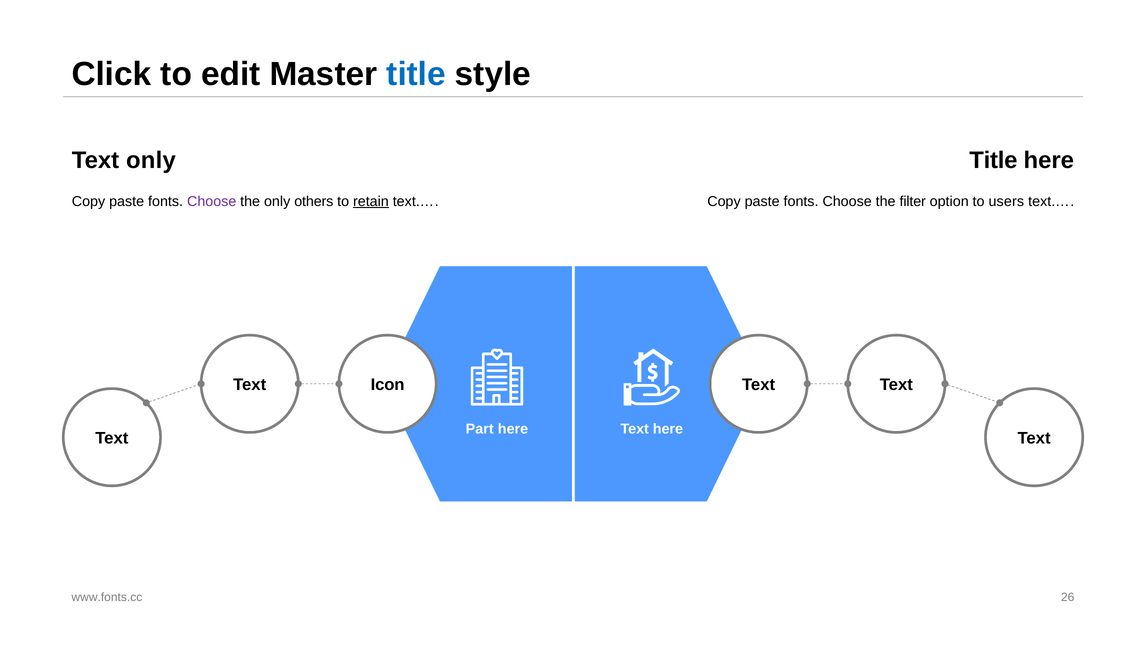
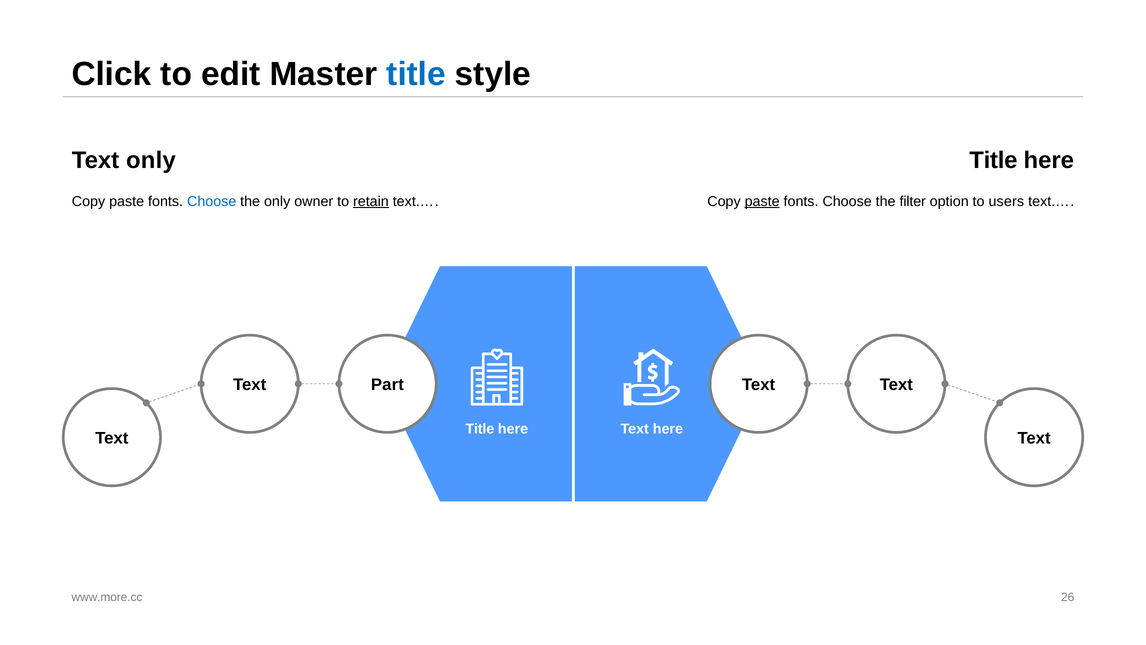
Choose colour: purple -> blue (212, 201)
others: others -> owner (314, 201)
paste underline: none -> present (762, 201)
Icon: Icon -> Part (387, 385)
Part: Part -> Title (480, 429)
www.fonts.cc: www.fonts.cc -> www.more.cc (107, 597)
